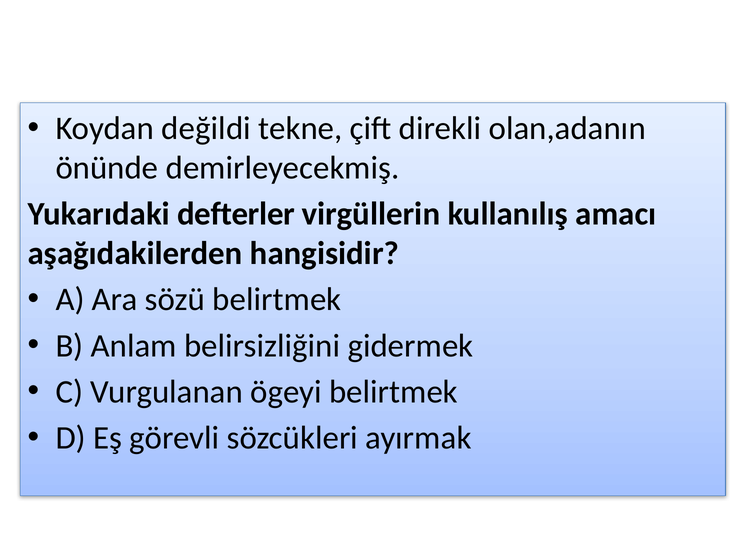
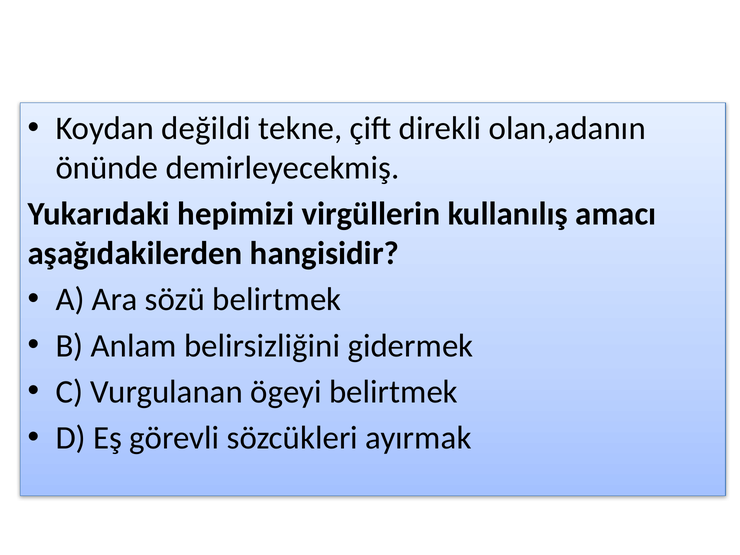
defterler: defterler -> hepimizi (236, 214)
